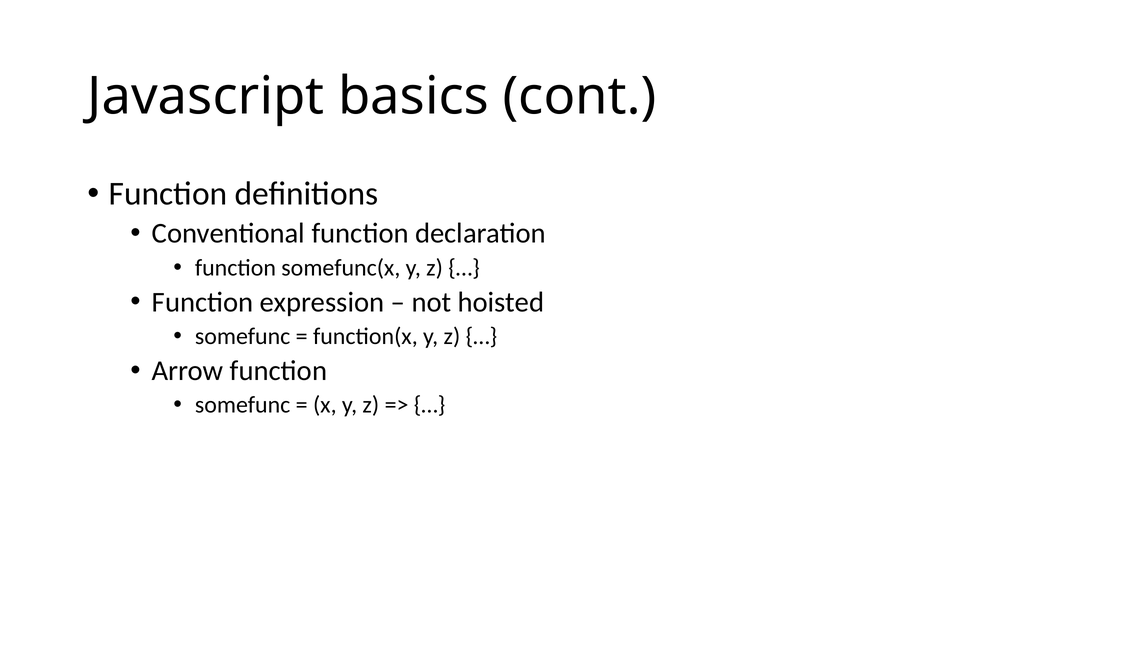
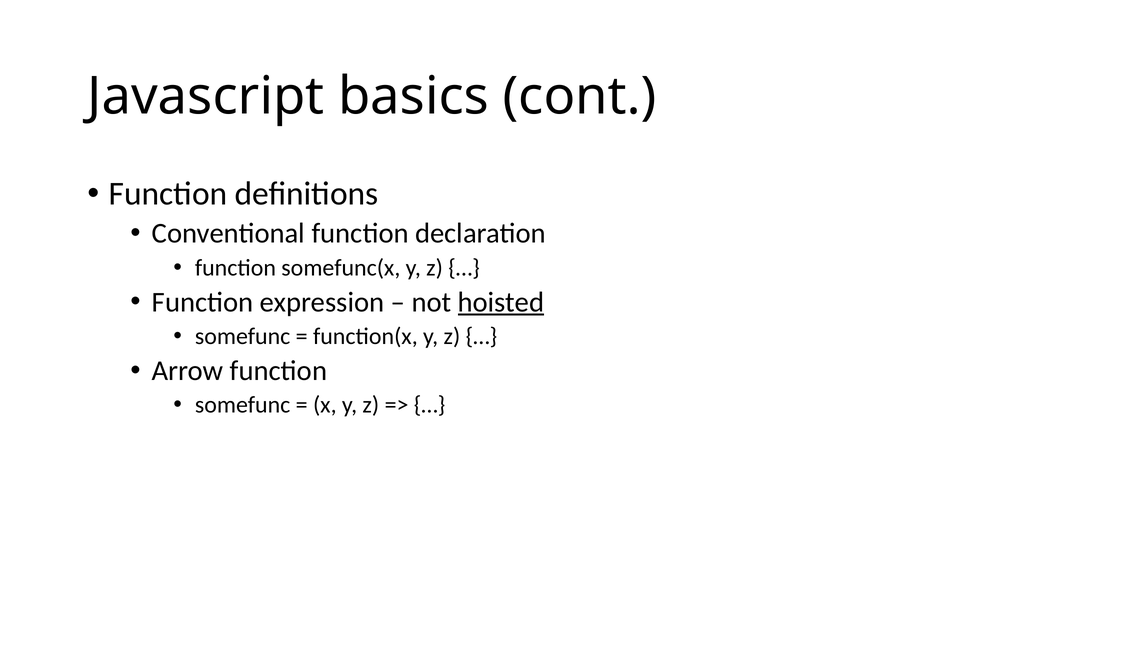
hoisted underline: none -> present (501, 302)
